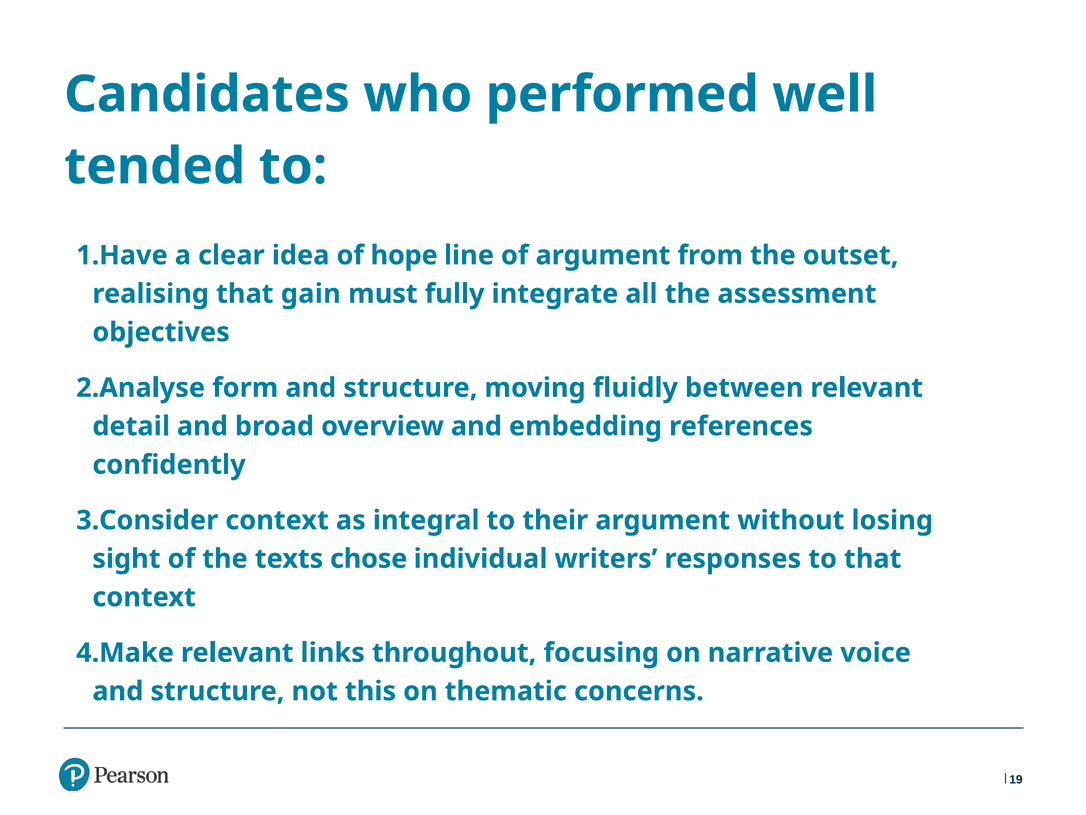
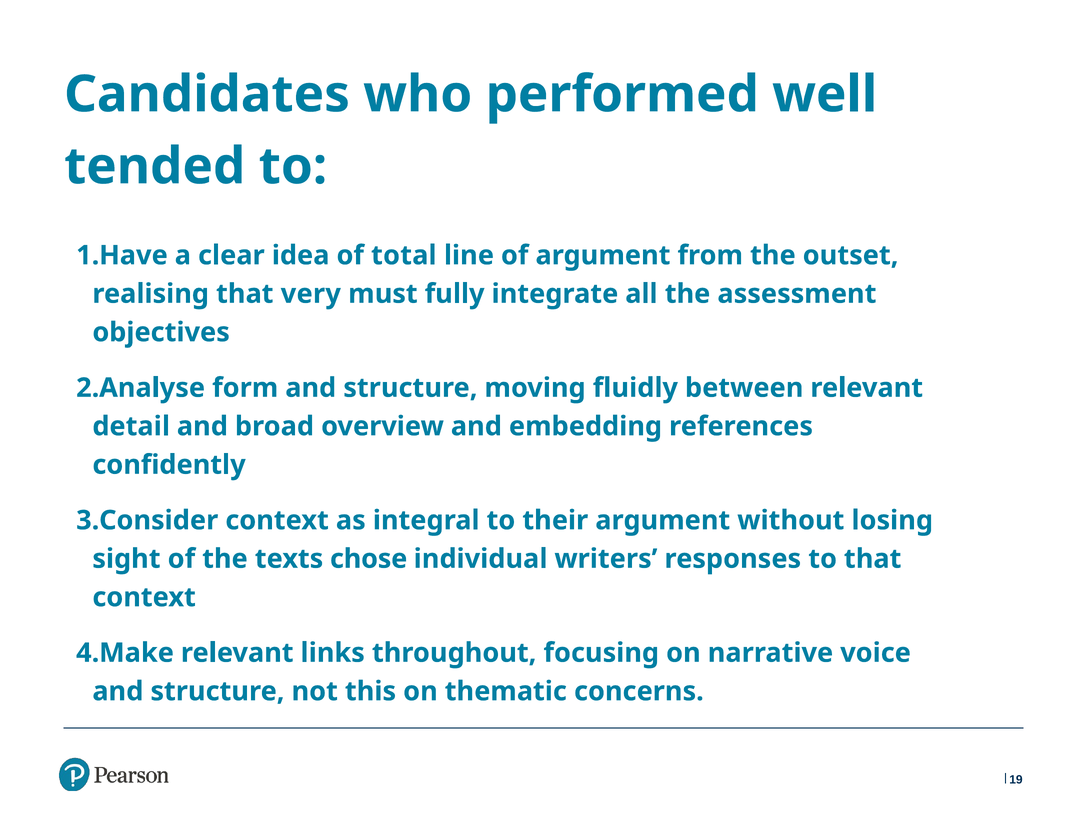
hope: hope -> total (404, 255)
gain: gain -> very (311, 294)
